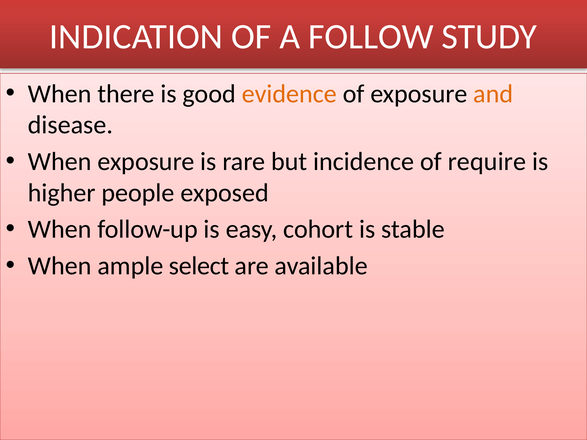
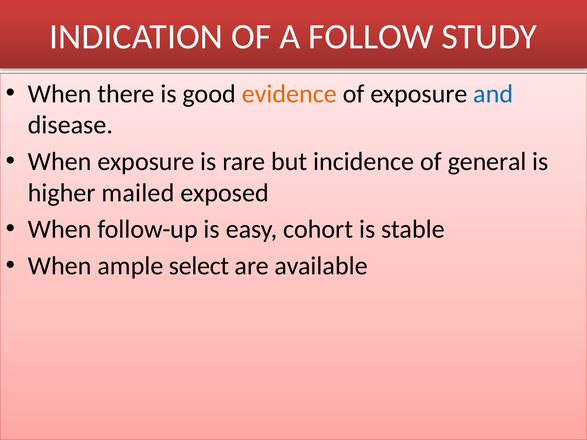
and colour: orange -> blue (493, 94)
require: require -> general (487, 162)
people: people -> mailed (138, 193)
